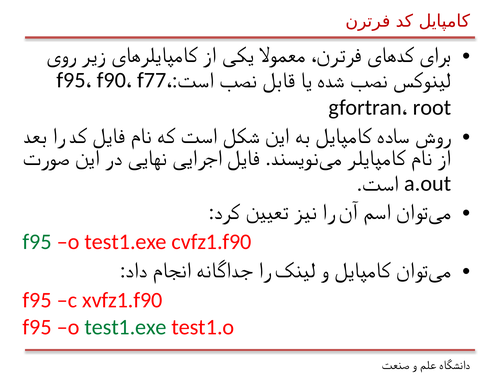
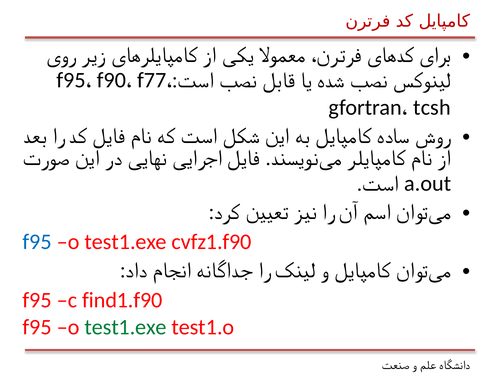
root: root -> tcsh (432, 107)
f95 colour: green -> blue (37, 242)
xvfz1.f90: xvfz1.f90 -> find1.f90 (122, 300)
